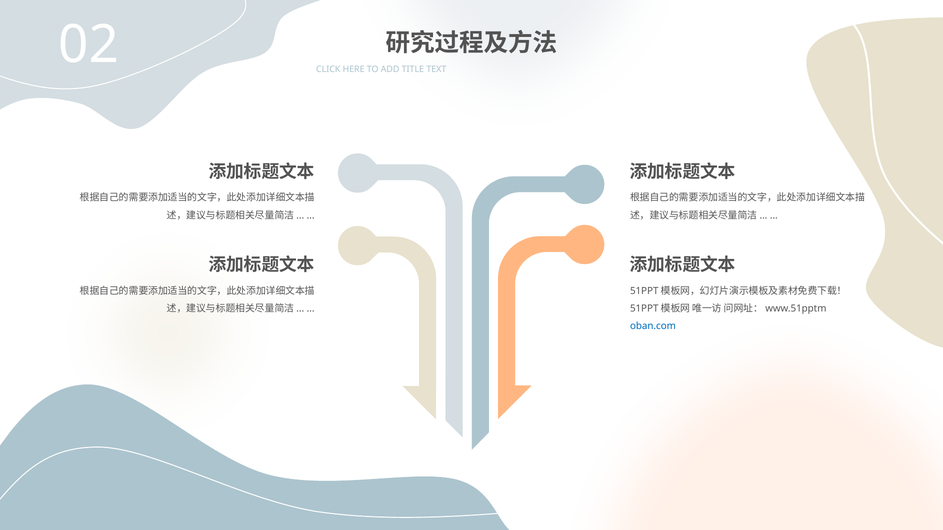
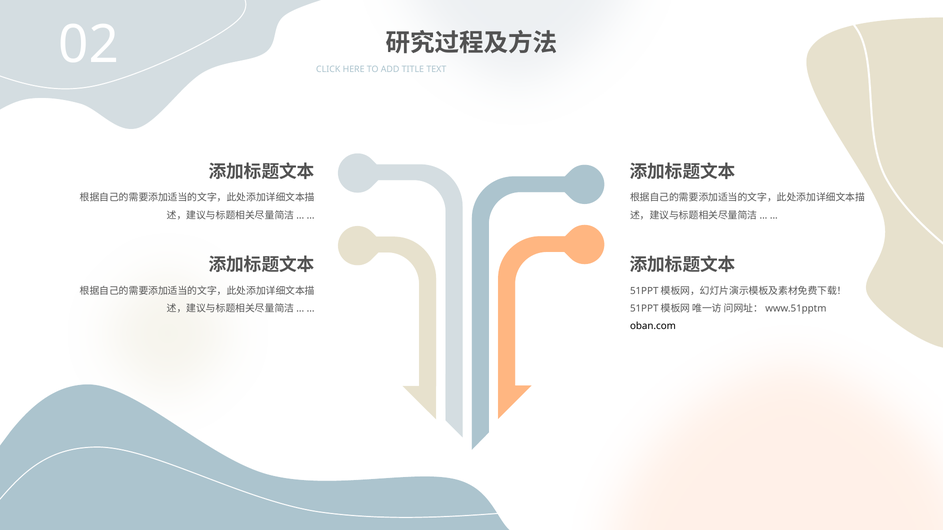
oban.com colour: blue -> black (653, 326)
